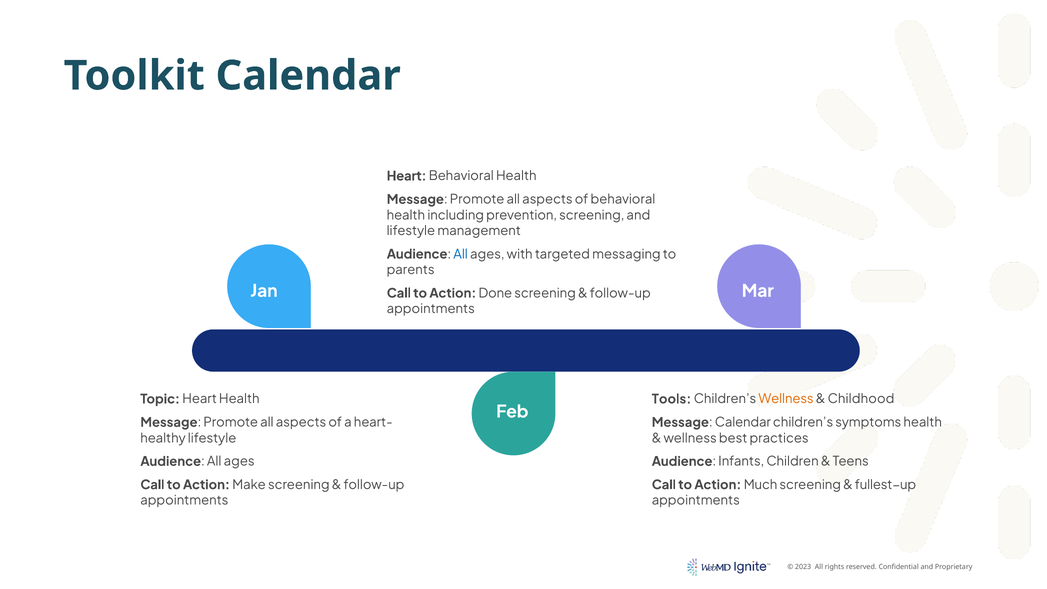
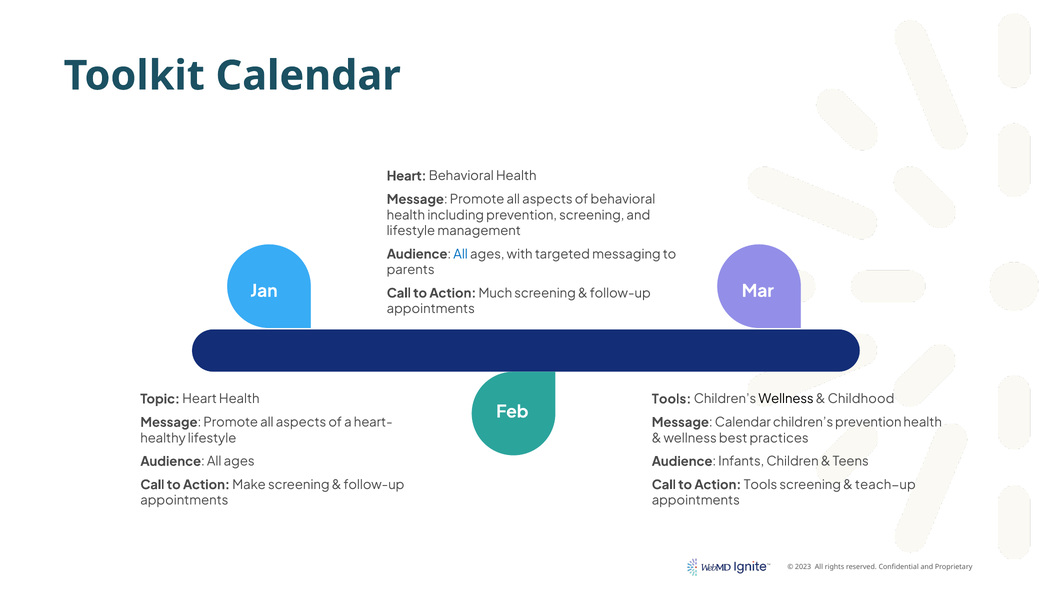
Done: Done -> Much (495, 293)
Wellness colour: orange -> black (786, 399)
children’s symptoms: symptoms -> prevention (868, 422)
Action Much: Much -> Tools (760, 485)
fullest-up: fullest-up -> teach-up (885, 485)
